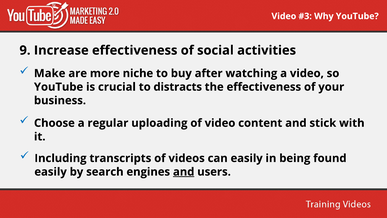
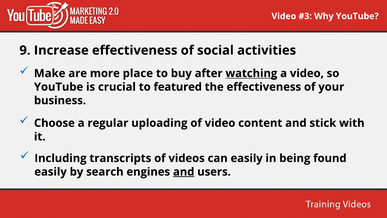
niche: niche -> place (138, 73)
watching underline: none -> present (251, 73)
distracts: distracts -> featured (178, 87)
